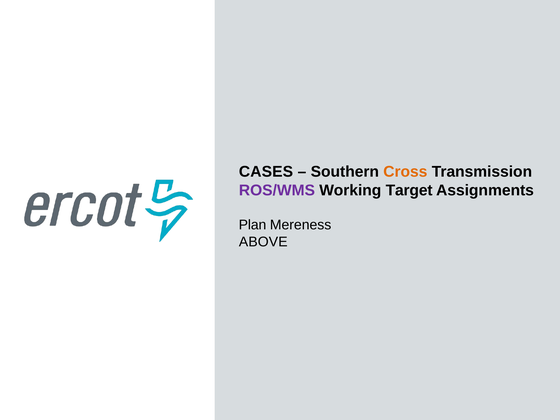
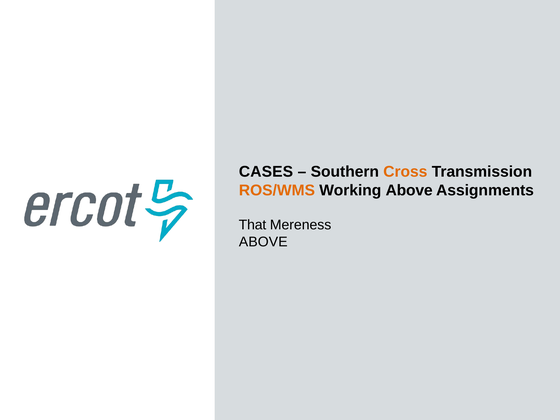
ROS/WMS colour: purple -> orange (277, 191)
Working Target: Target -> Above (409, 191)
Plan: Plan -> That (253, 225)
